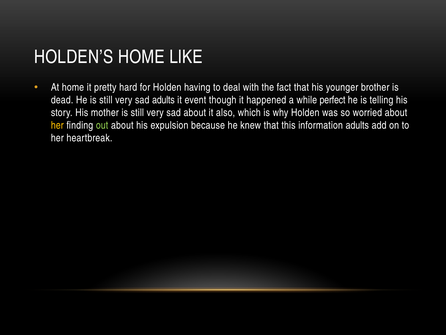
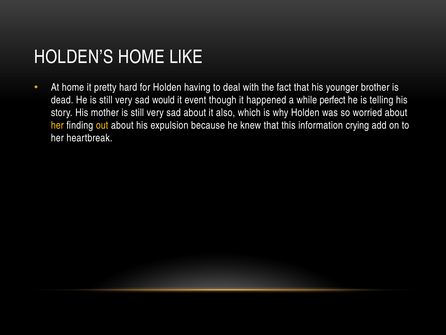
sad adults: adults -> would (163, 100)
out colour: light green -> yellow (102, 125)
information adults: adults -> crying (357, 125)
